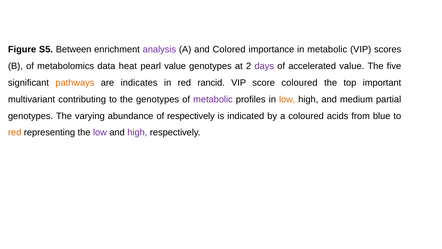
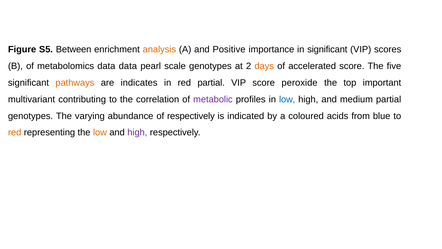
analysis colour: purple -> orange (159, 49)
Colored: Colored -> Positive (229, 49)
in metabolic: metabolic -> significant (327, 49)
data heat: heat -> data (128, 66)
pearl value: value -> scale (175, 66)
days colour: purple -> orange (264, 66)
accelerated value: value -> score (352, 66)
red rancid: rancid -> partial (211, 83)
score coloured: coloured -> peroxide (300, 83)
the genotypes: genotypes -> correlation (158, 99)
low colour: orange -> blue (287, 99)
low colour: purple -> orange (100, 132)
